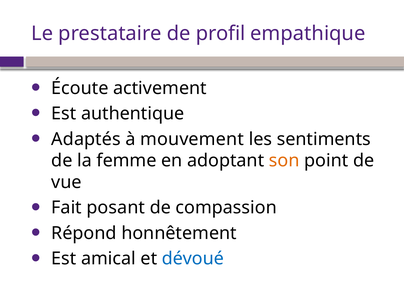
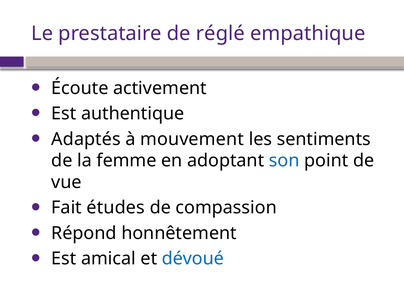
profil: profil -> réglé (220, 33)
son colour: orange -> blue (284, 161)
posant: posant -> études (116, 208)
